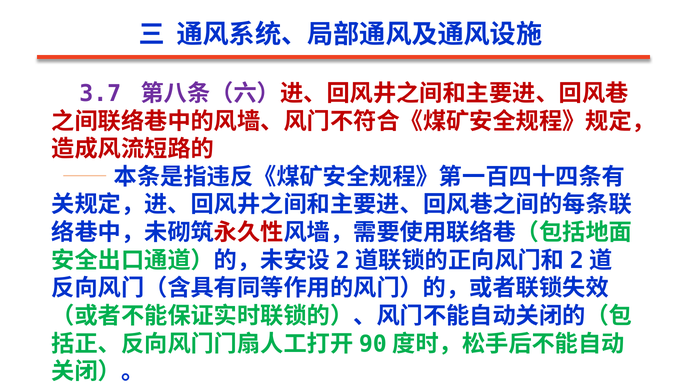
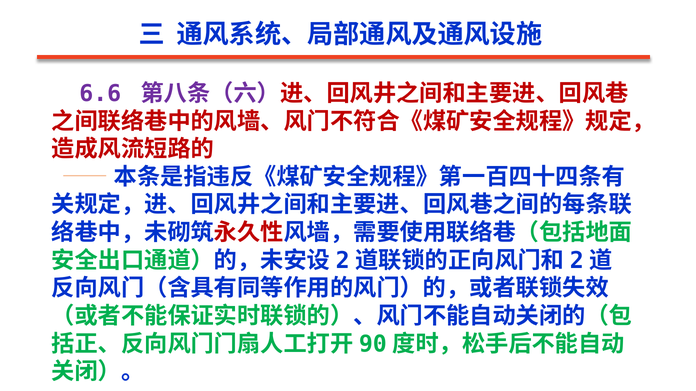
3.7: 3.7 -> 6.6 (100, 94)
